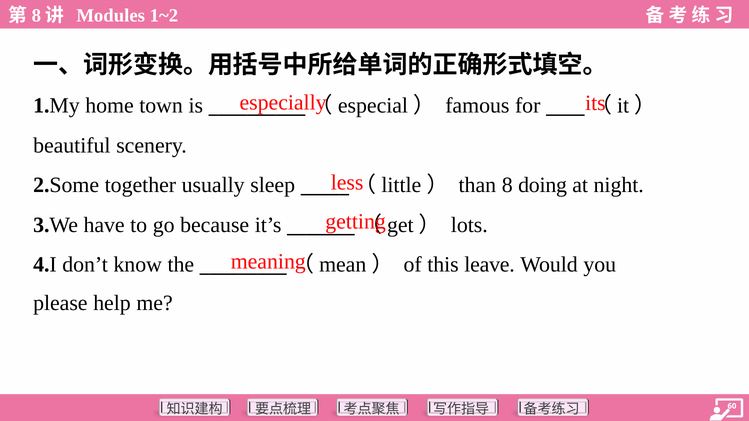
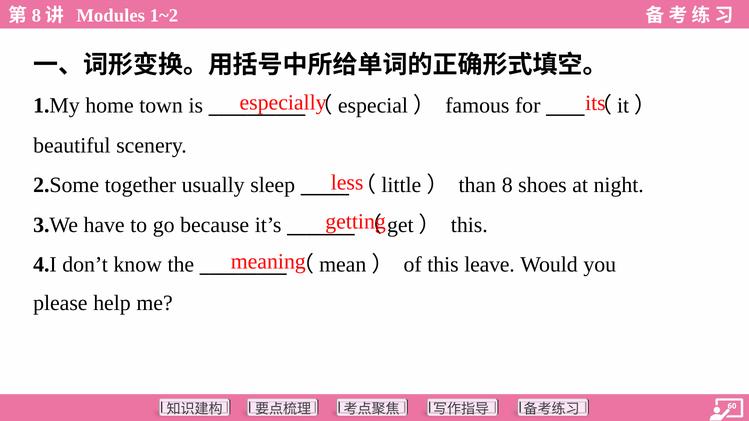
doing: doing -> shoes (542, 185)
lots: lots -> this (469, 225)
